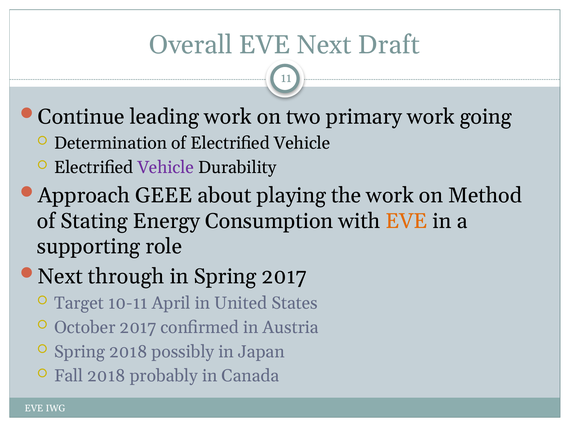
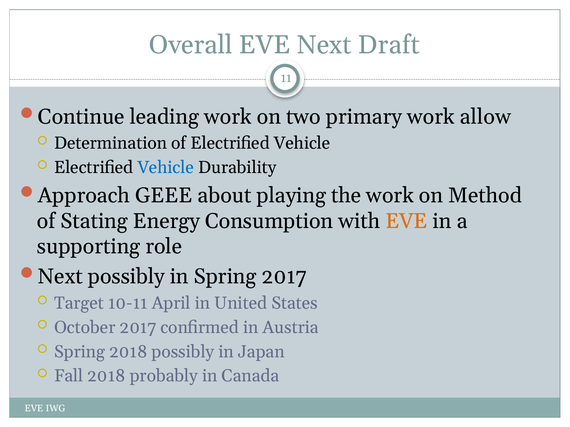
going: going -> allow (486, 117)
Vehicle colour: purple -> blue (166, 168)
Next through: through -> possibly (126, 277)
